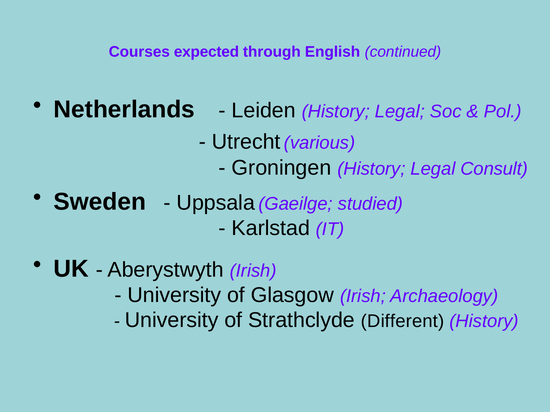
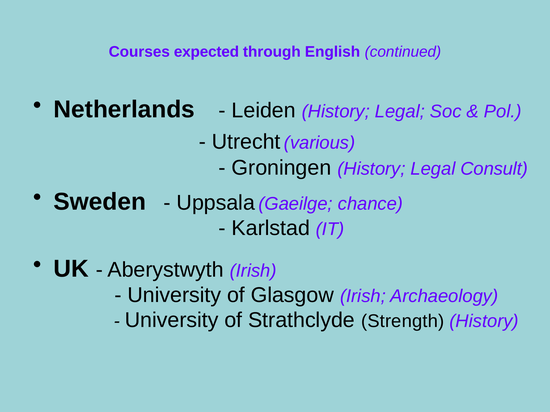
studied: studied -> chance (370, 204)
Different: Different -> Strength (403, 321)
